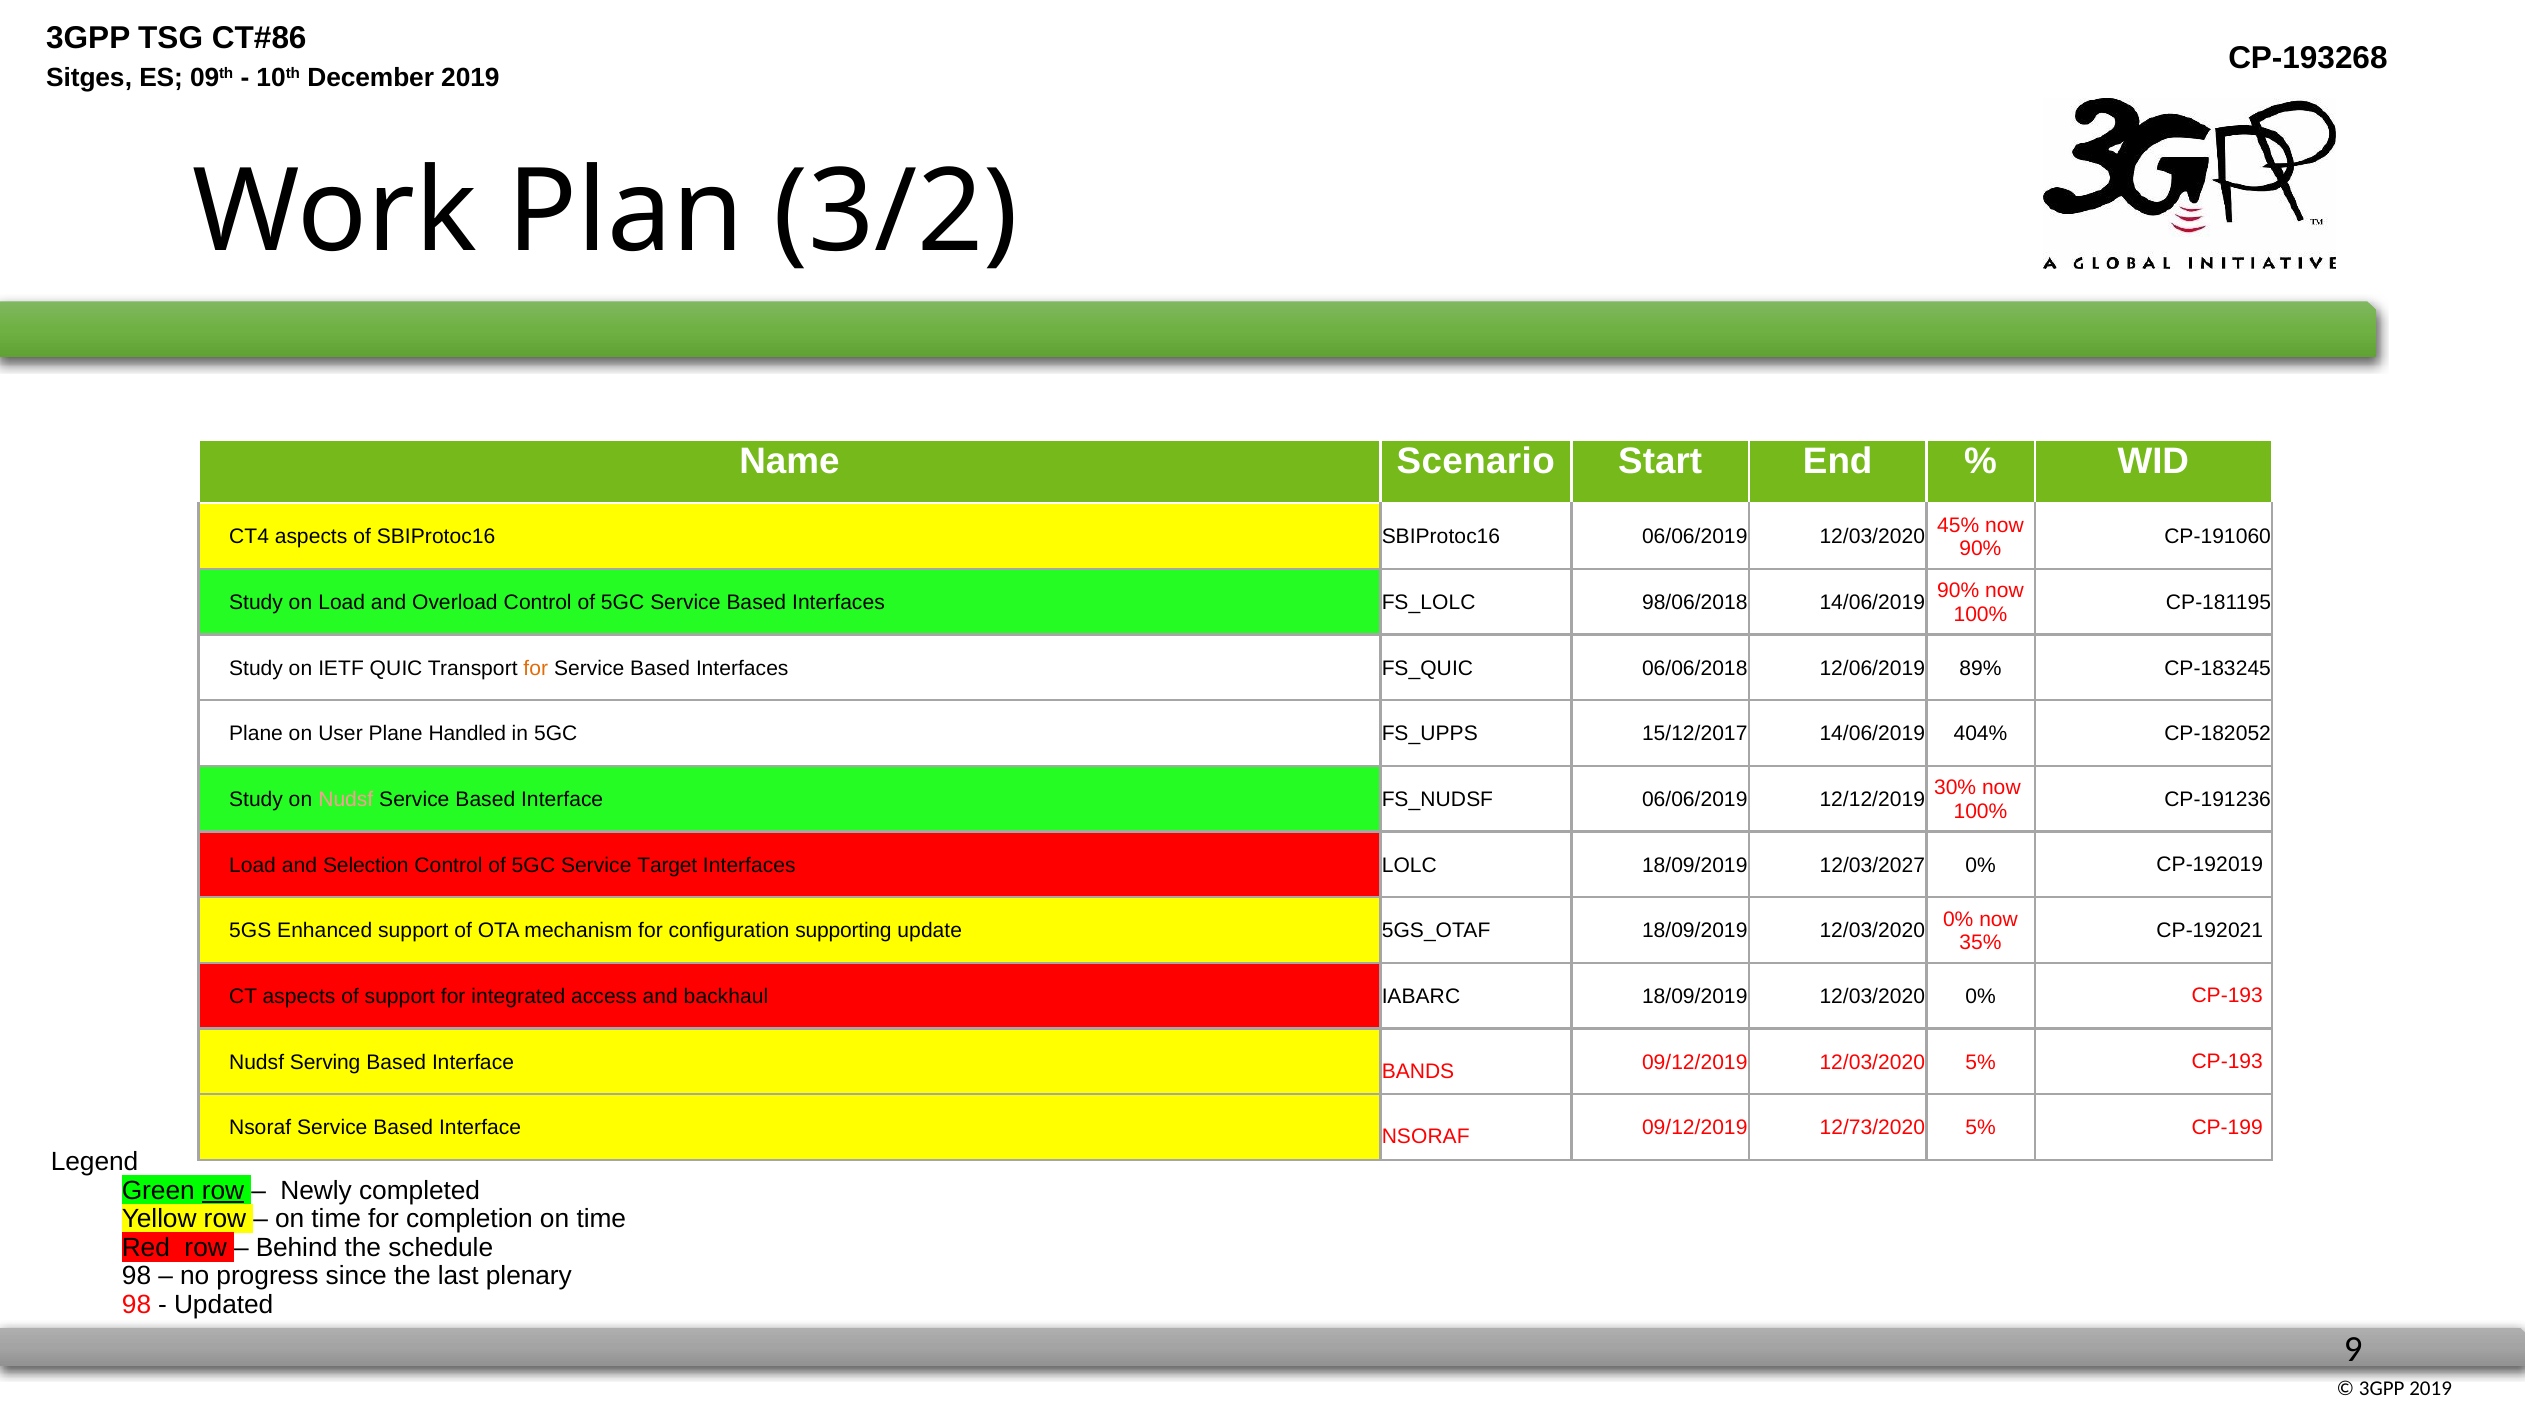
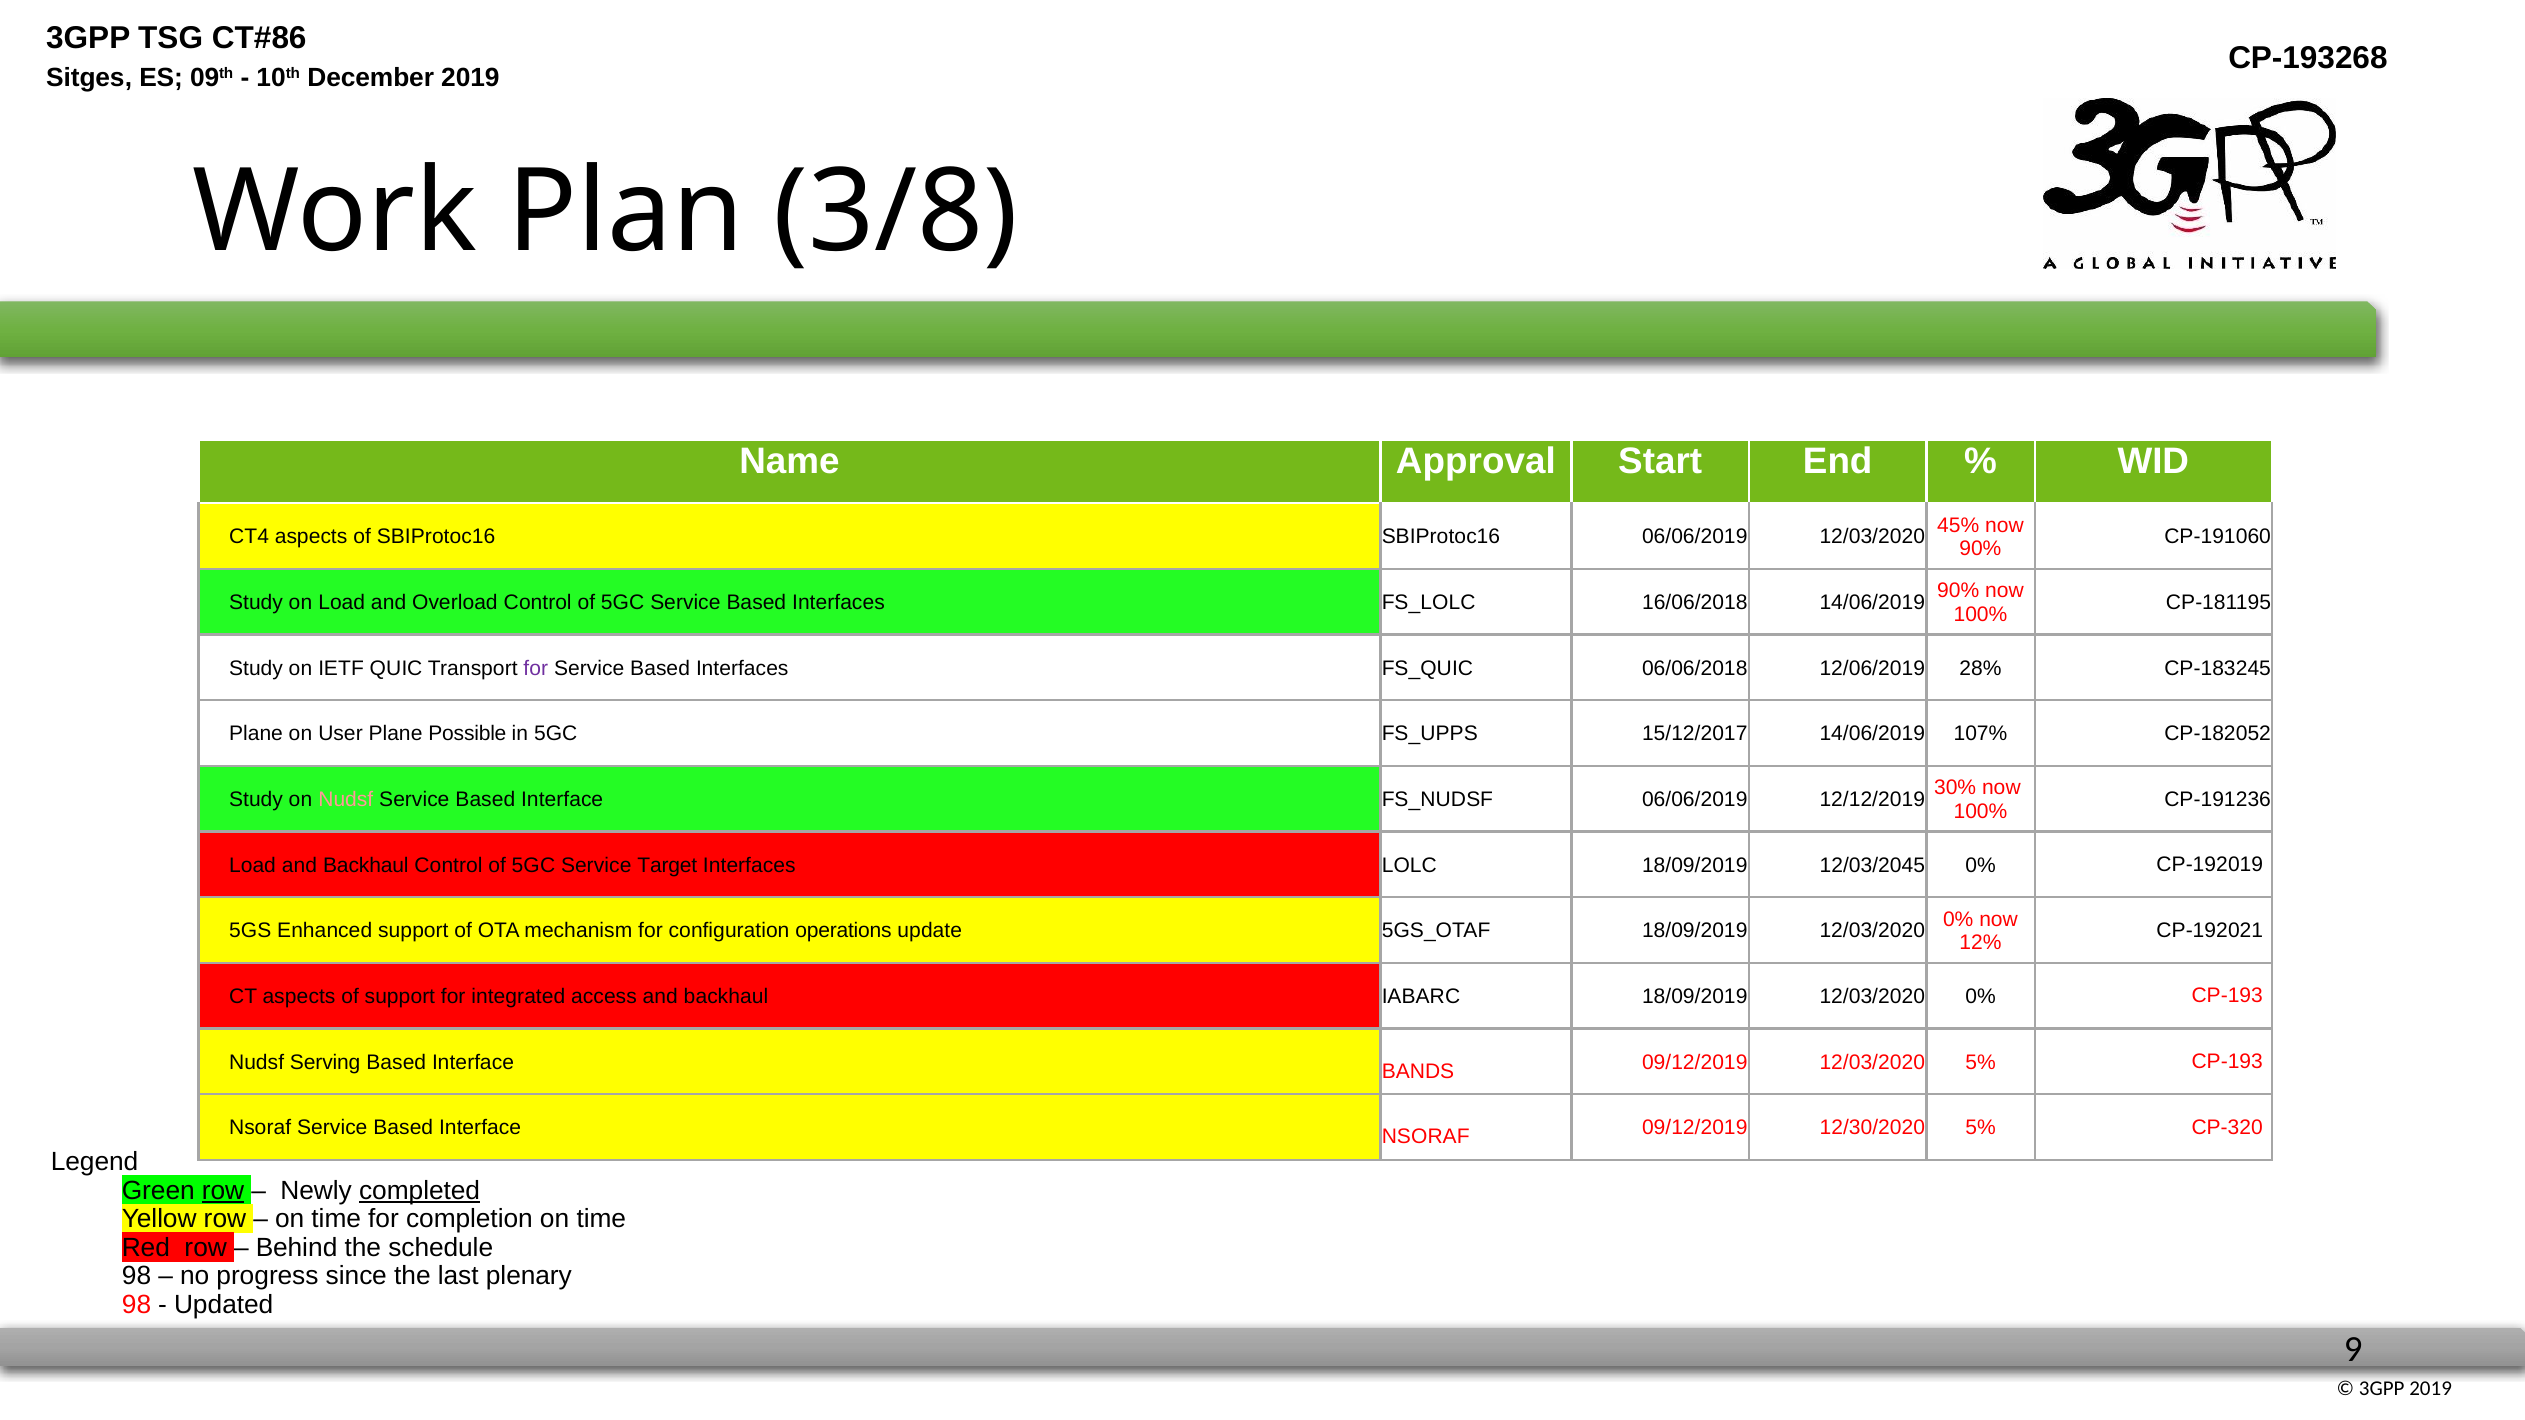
3/2: 3/2 -> 3/8 (896, 212)
Scenario: Scenario -> Approval (1476, 462)
98/06/2018: 98/06/2018 -> 16/06/2018 (1695, 603)
for colour: orange -> purple (536, 668)
89%: 89% -> 28% (1980, 668)
Handled: Handled -> Possible (467, 734)
404%: 404% -> 107% (1980, 734)
Load and Selection: Selection -> Backhaul (366, 866)
12/03/2027: 12/03/2027 -> 12/03/2045 (1872, 866)
supporting: supporting -> operations (843, 931)
35%: 35% -> 12% (1980, 943)
12/73/2020: 12/73/2020 -> 12/30/2020 (1872, 1128)
CP-199: CP-199 -> CP-320 (2227, 1128)
completed underline: none -> present (420, 1191)
